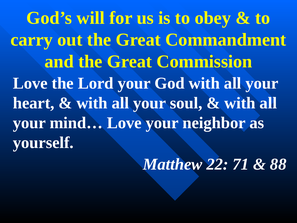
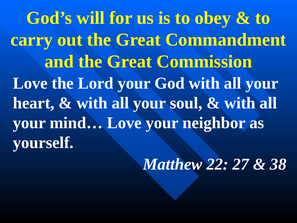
71: 71 -> 27 (241, 164)
88: 88 -> 38 (278, 164)
